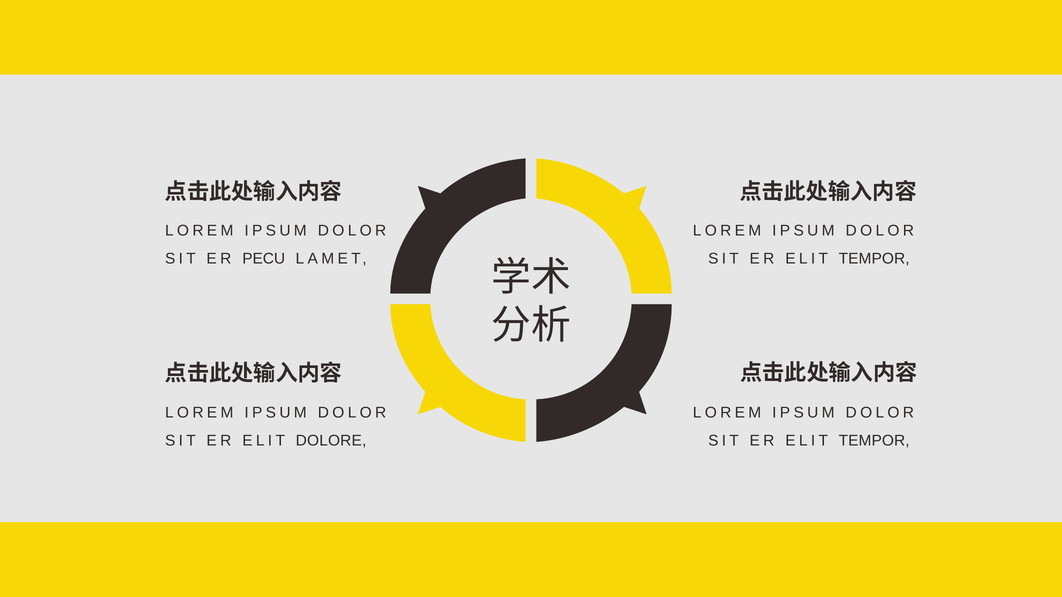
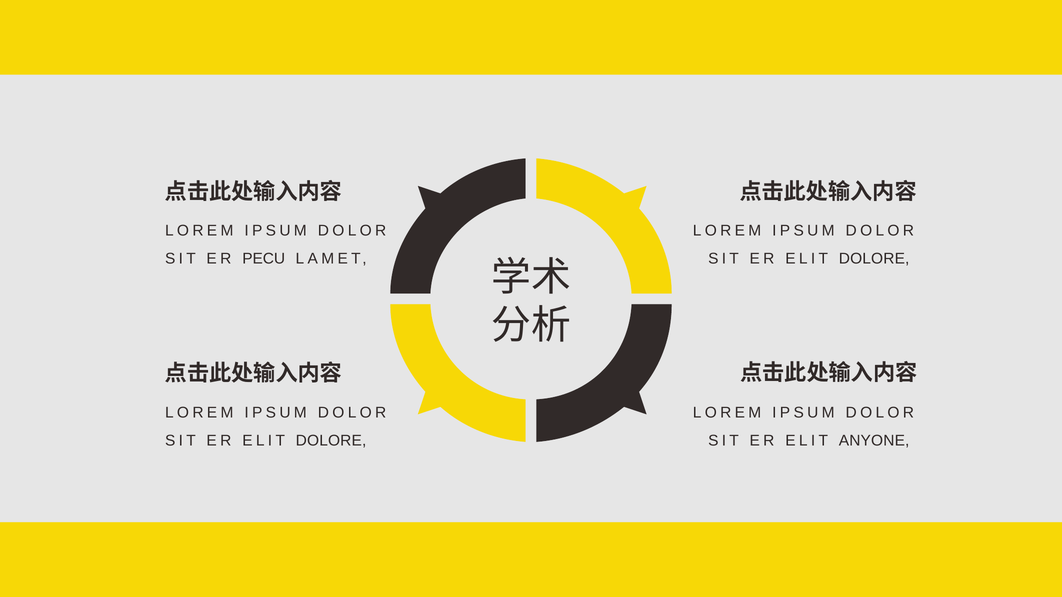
TEMPOR: TEMPOR -> DOLORE (874, 259)
TEMPOR: TEMPOR -> ANYONE (874, 441)
